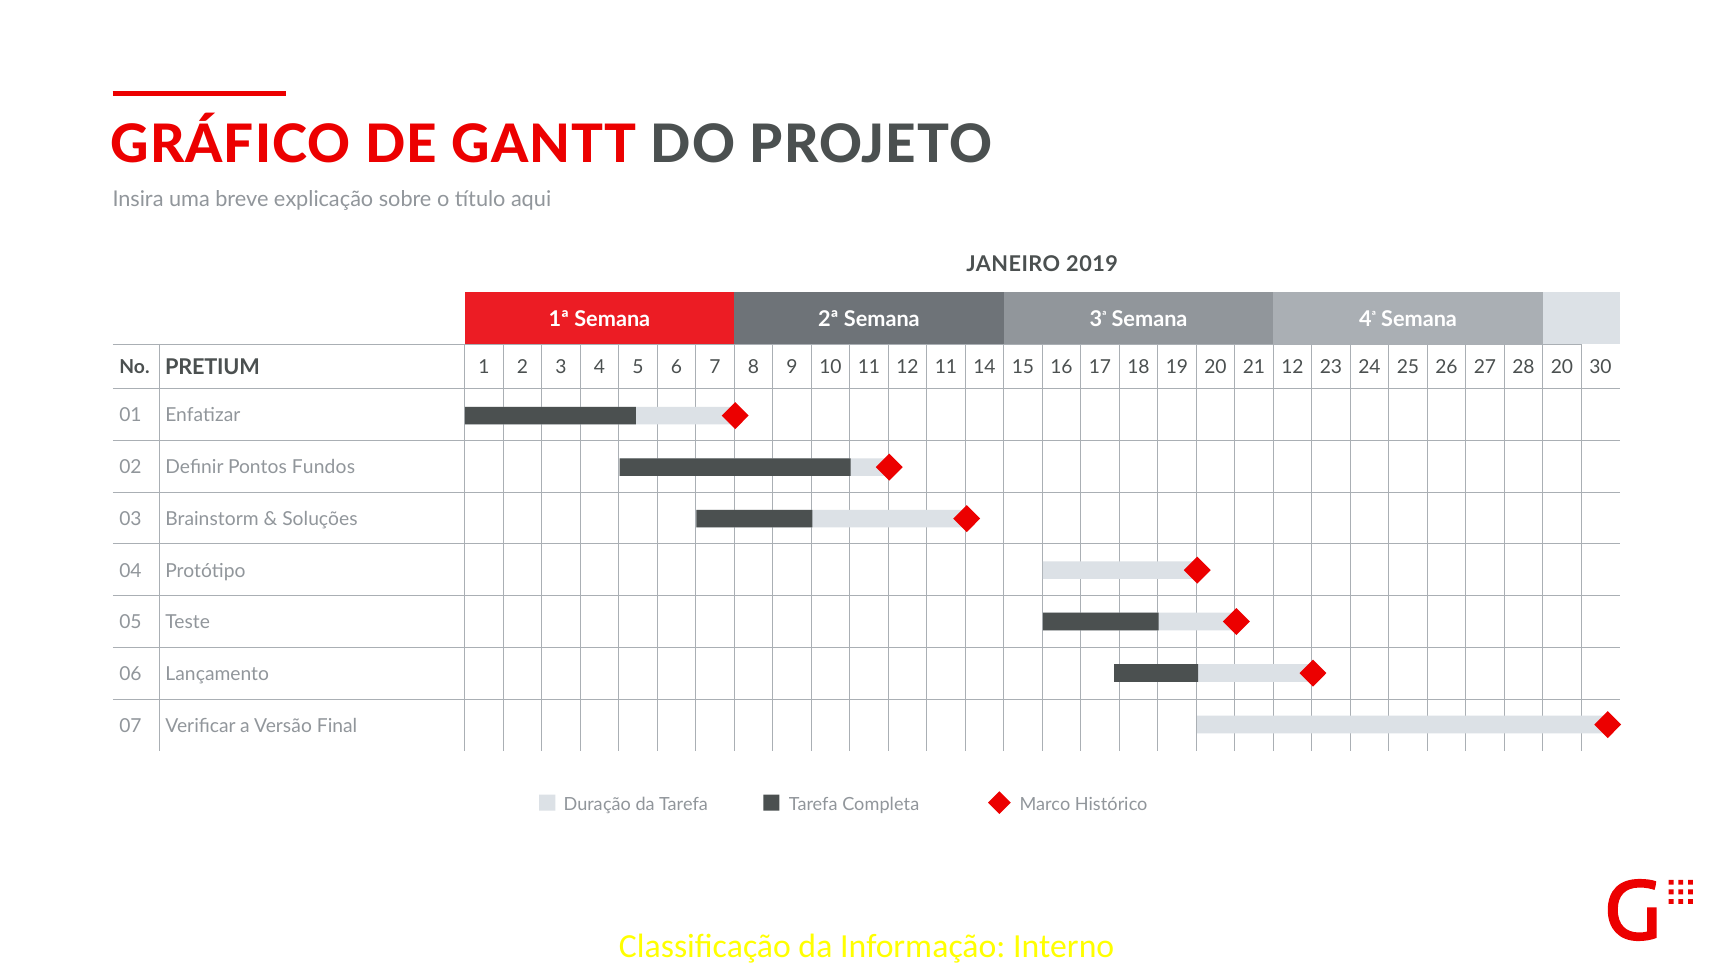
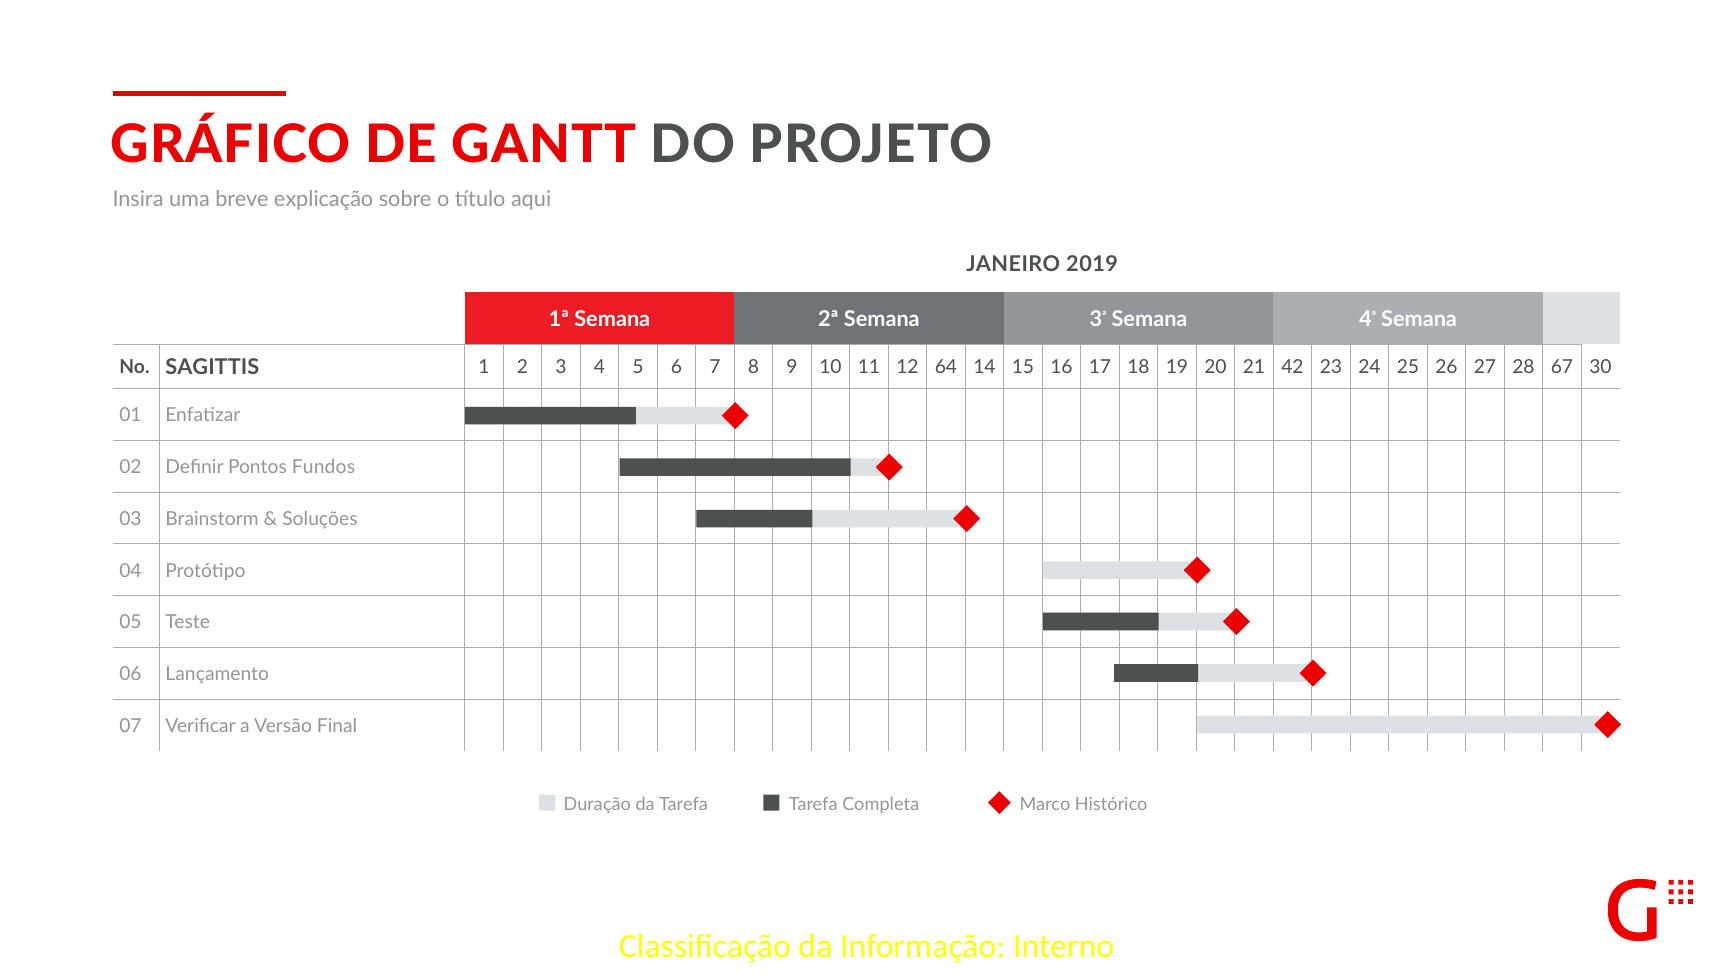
PRETIUM: PRETIUM -> SAGITTIS (212, 367)
12 11: 11 -> 64 (946, 367)
21 12: 12 -> 42 (1292, 367)
28 20: 20 -> 67 (1562, 367)
